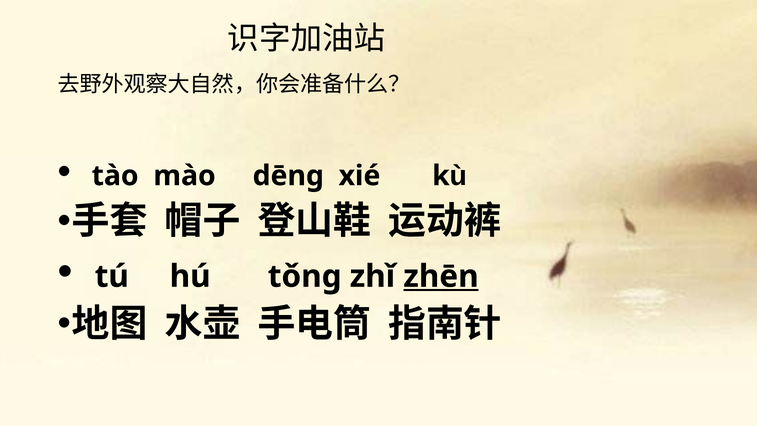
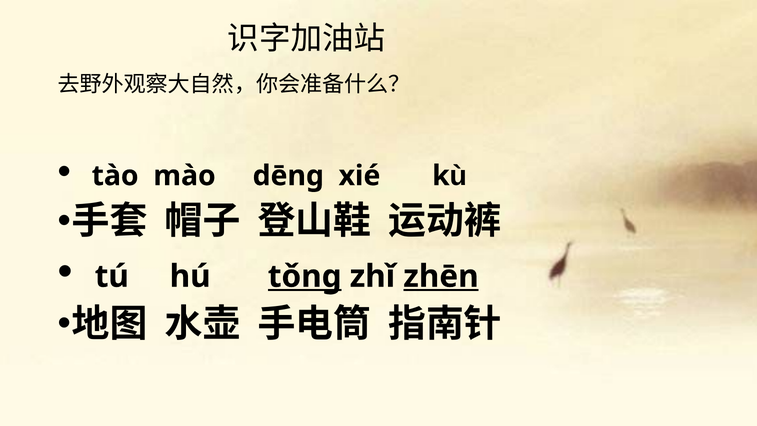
tǒng underline: none -> present (305, 276)
